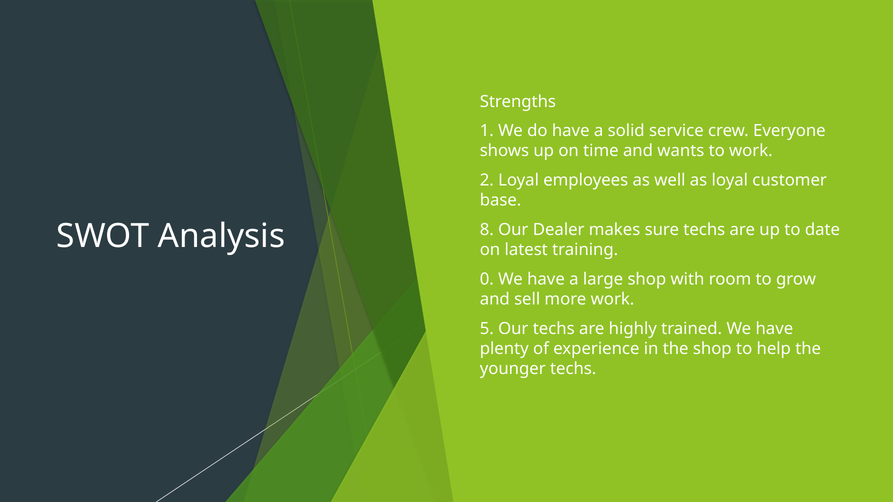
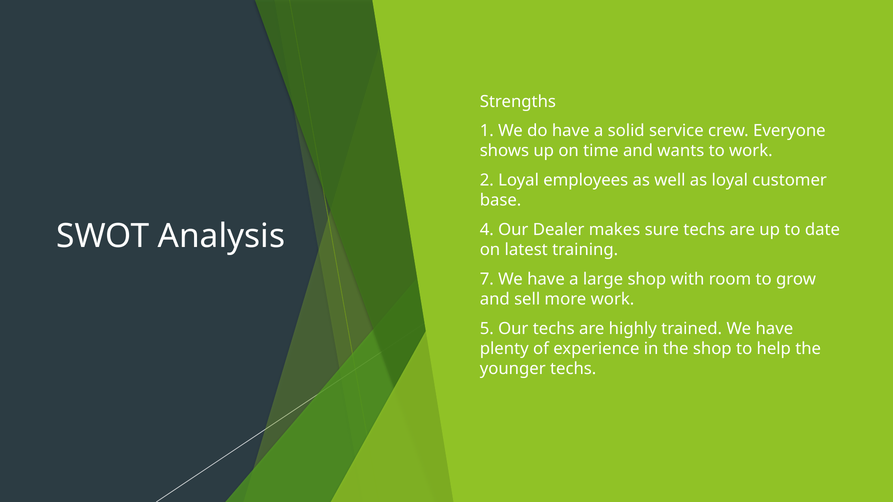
8: 8 -> 4 (487, 230)
0: 0 -> 7 (487, 279)
